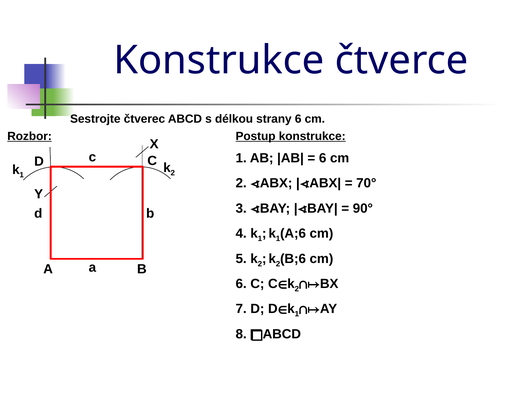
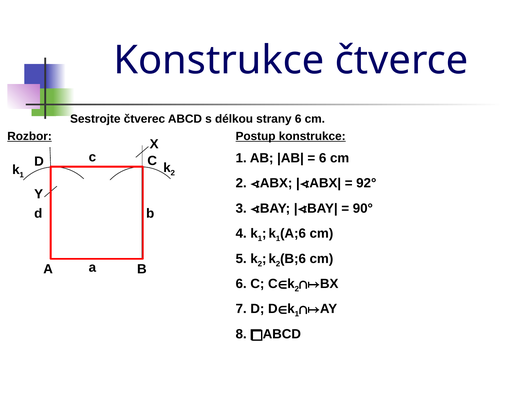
70°: 70° -> 92° (366, 183)
